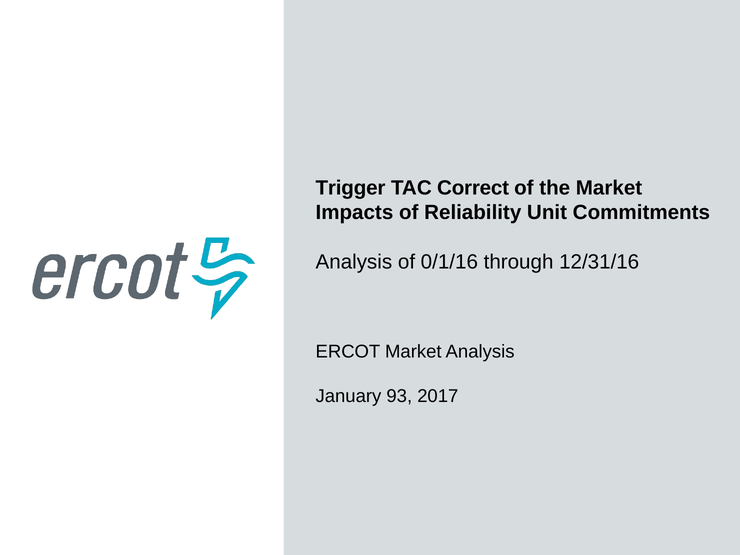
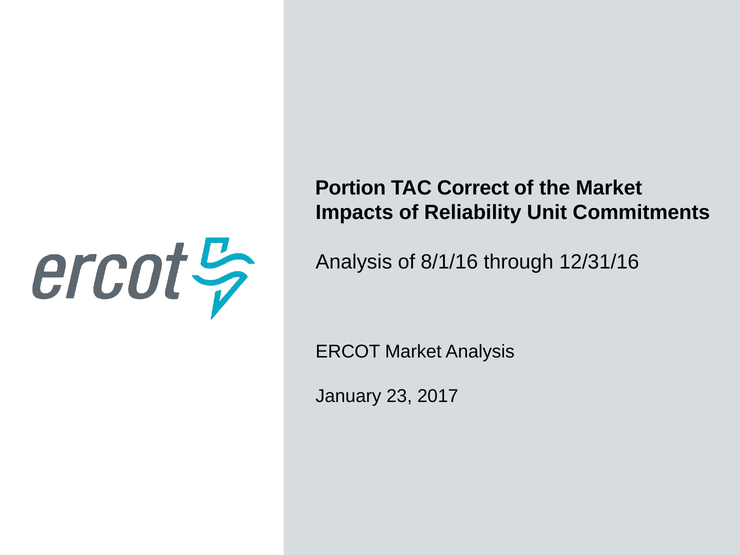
Trigger: Trigger -> Portion (351, 188)
0/1/16: 0/1/16 -> 8/1/16 (449, 262)
93: 93 -> 23 (399, 396)
